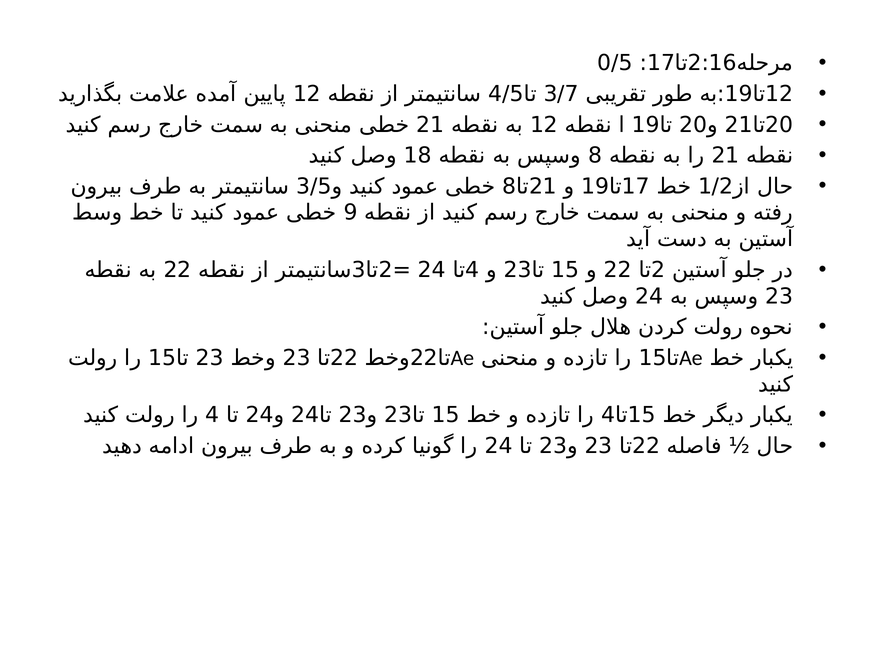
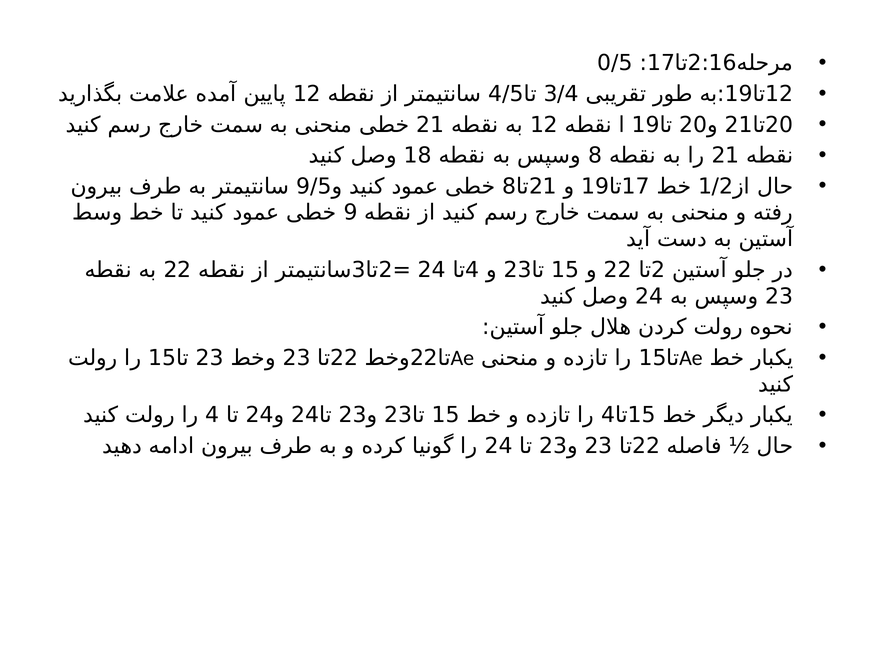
3/7: 3/7 -> 3/4 (561, 94)
3/5: 3/5 -> 9/5 (314, 186)
